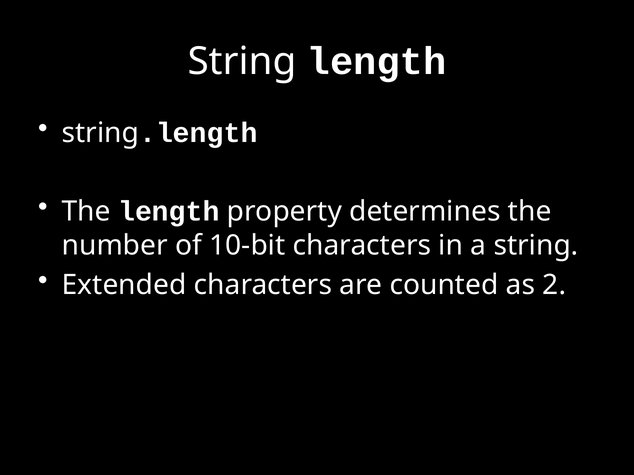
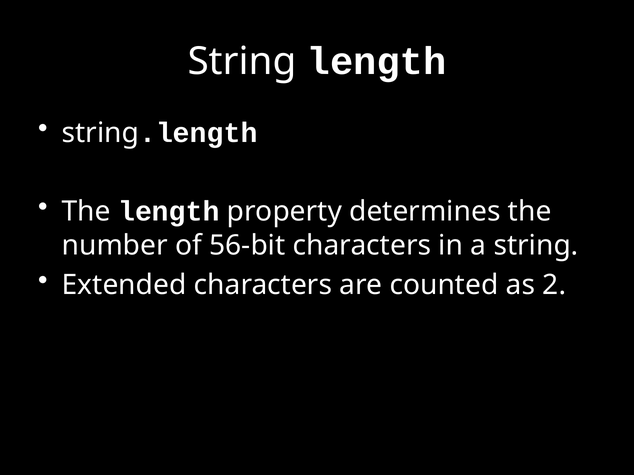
10-bit: 10-bit -> 56-bit (247, 246)
